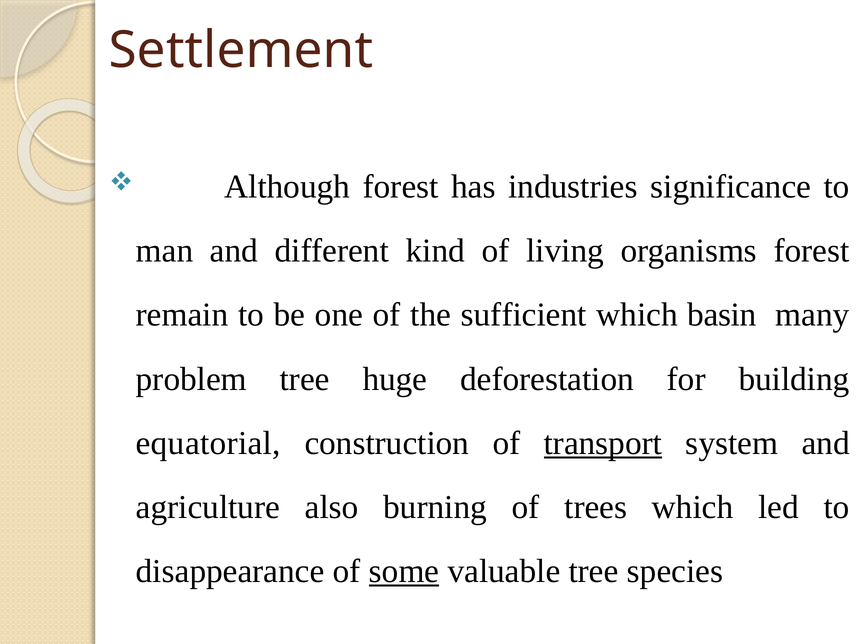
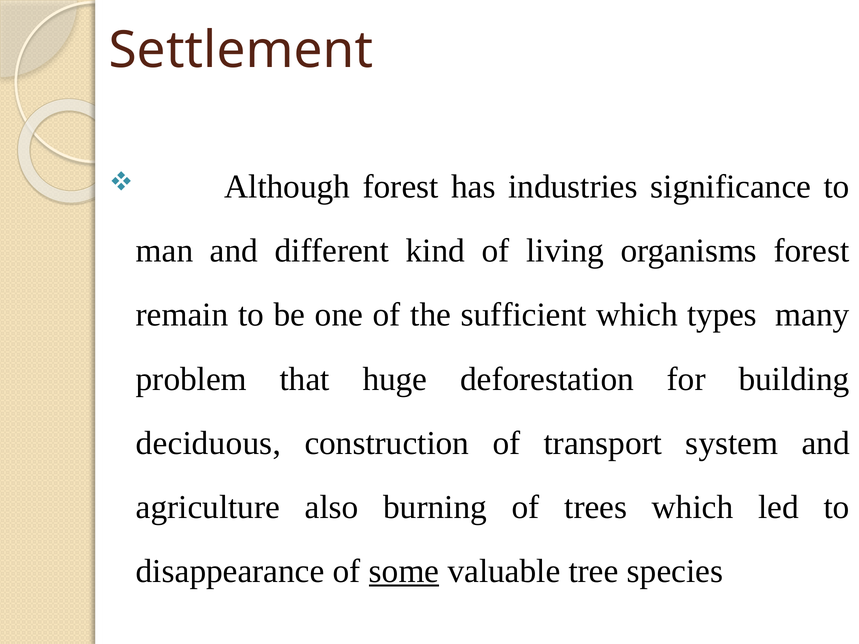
basin: basin -> types (722, 315)
problem tree: tree -> that (305, 379)
equatorial: equatorial -> deciduous (208, 443)
transport underline: present -> none (603, 443)
